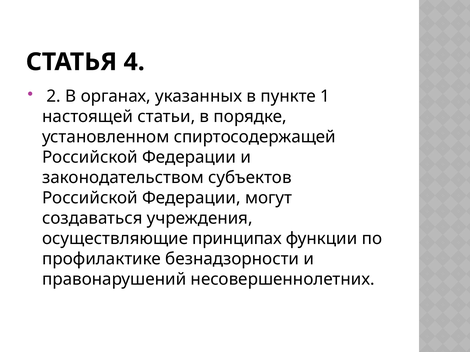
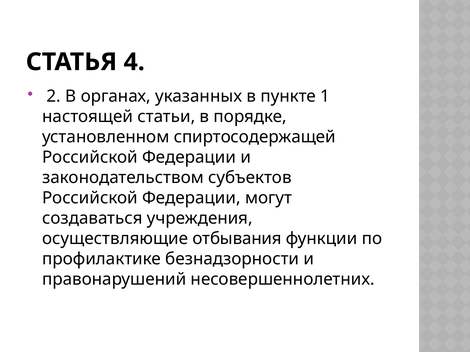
принципах: принципах -> отбывания (237, 239)
